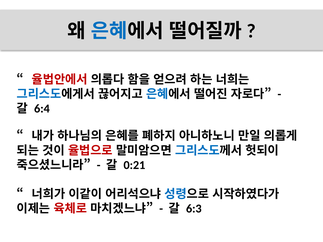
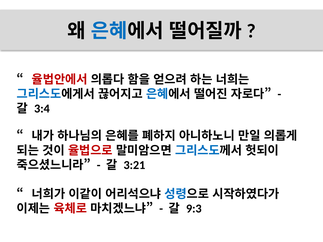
6:4: 6:4 -> 3:4 (42, 109)
0:21: 0:21 -> 3:21 (134, 165)
6:3: 6:3 -> 9:3 (194, 209)
